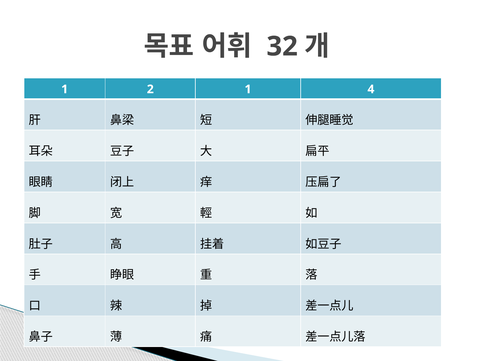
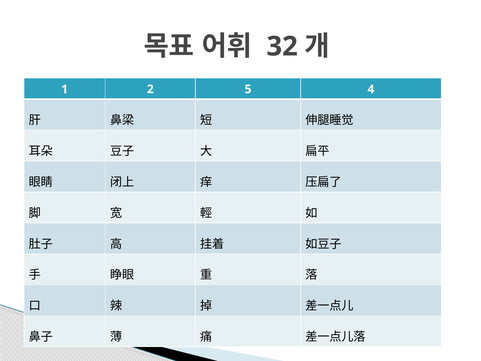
2 1: 1 -> 5 (248, 89)
